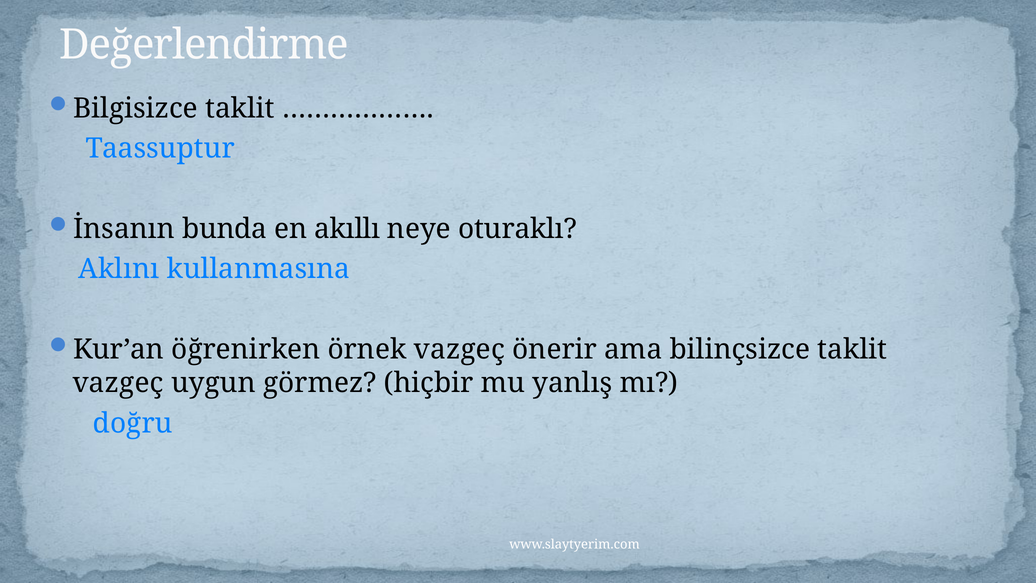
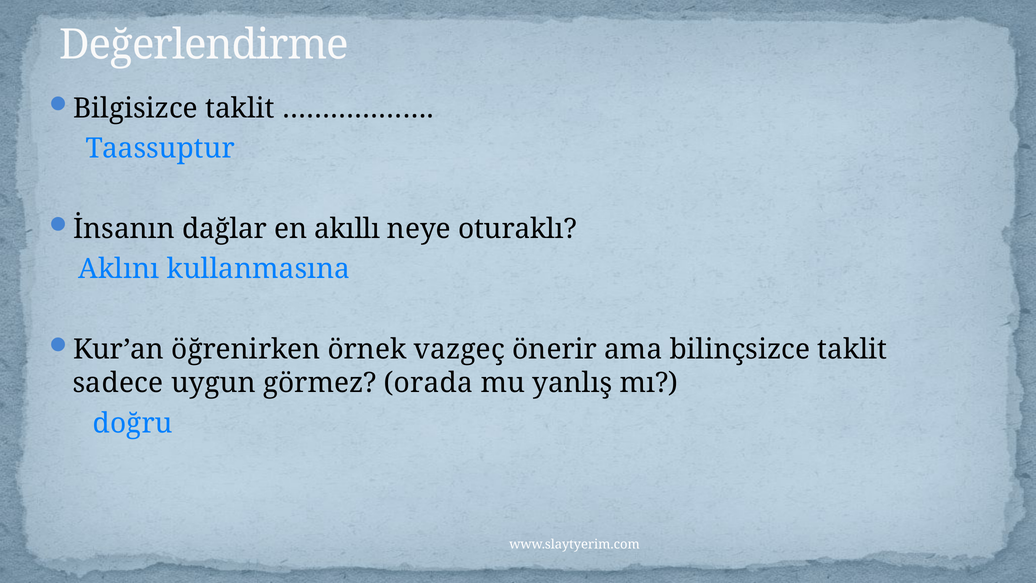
bunda: bunda -> dağlar (225, 229)
vazgeç: vazgeç -> sadece (118, 383)
hiçbir: hiçbir -> orada (428, 383)
